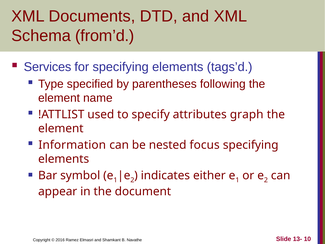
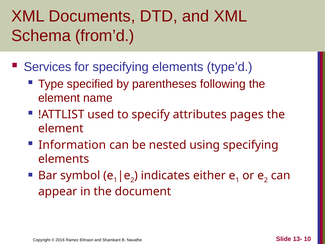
tags’d: tags’d -> type’d (230, 67)
graph: graph -> pages (247, 114)
focus: focus -> using (205, 145)
